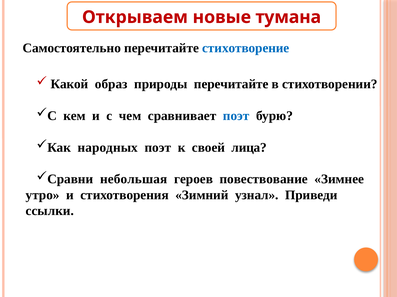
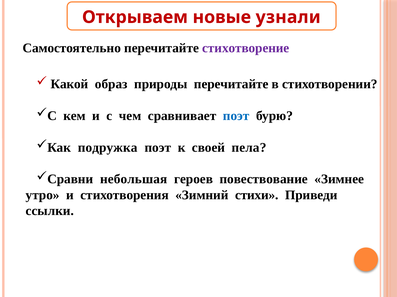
тумана: тумана -> узнали (288, 17)
стихотворение colour: blue -> purple (246, 48)
народных: народных -> подружка (108, 148)
лица: лица -> пела (249, 148)
узнал: узнал -> стихи (257, 195)
